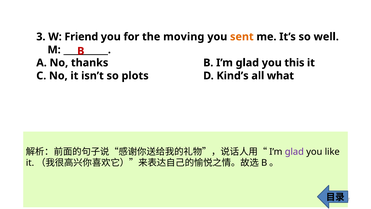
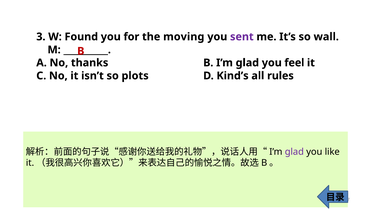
Friend: Friend -> Found (81, 37)
sent colour: orange -> purple (242, 37)
well: well -> wall (326, 37)
this: this -> feel (294, 63)
what: what -> rules (280, 76)
